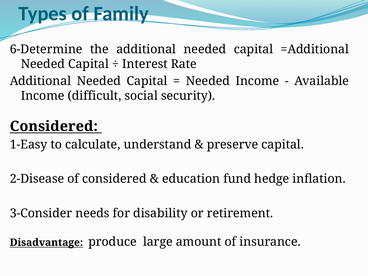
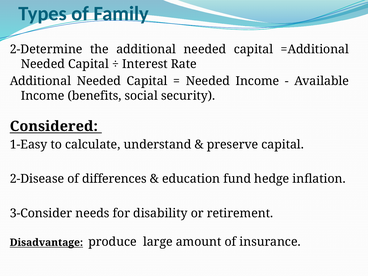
6-Determine: 6-Determine -> 2-Determine (46, 49)
difficult: difficult -> benefits (95, 96)
of considered: considered -> differences (114, 179)
